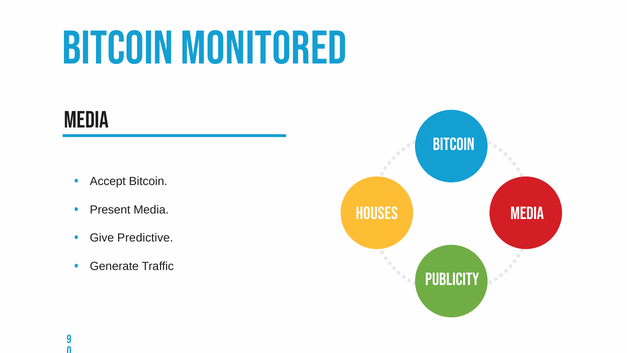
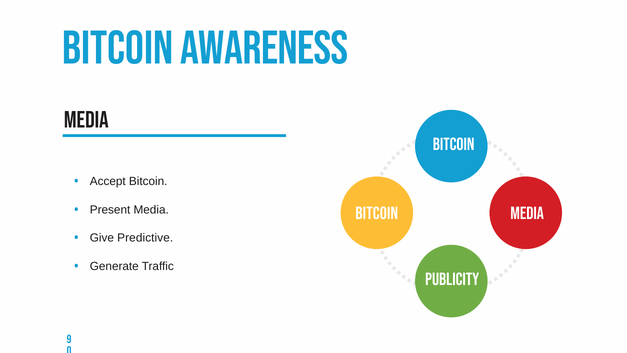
monitored: monitored -> awareness (264, 48)
houses: houses -> bitcoin (377, 213)
